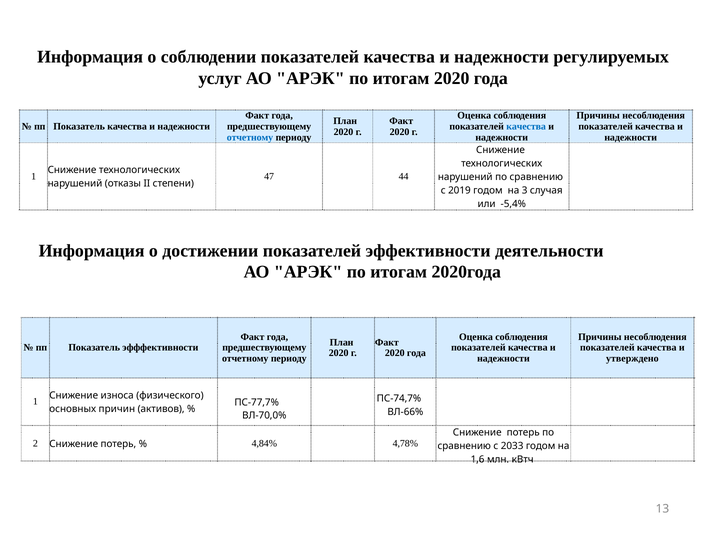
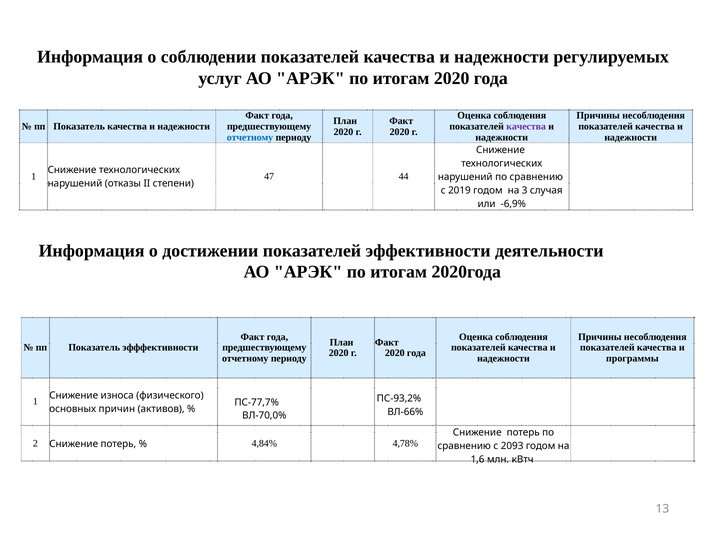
качества colour: blue -> purple (526, 126)
-5,4%: -5,4% -> -6,9% (513, 204)
утверждено: утверждено -> программы (632, 359)
ПС-74,7%: ПС-74,7% -> ПС-93,2% (399, 399)
2033: 2033 -> 2093 (512, 446)
